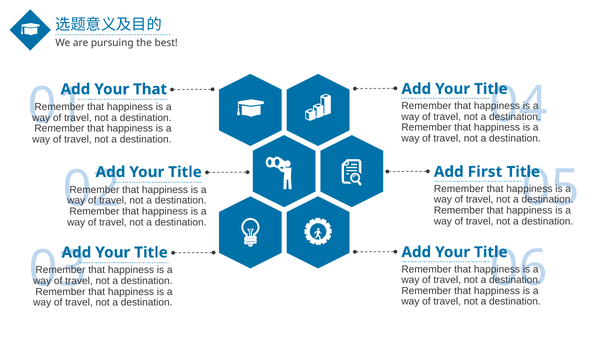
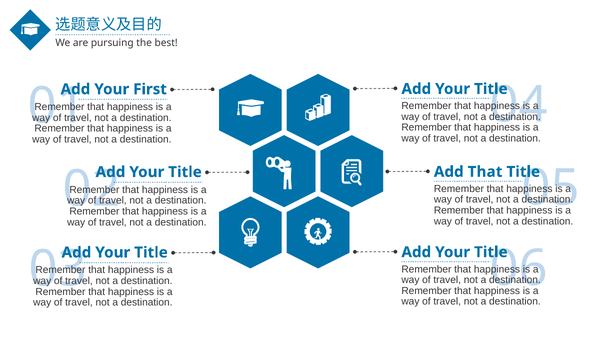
Your That: That -> First (150, 89)
Add First: First -> That (485, 172)
